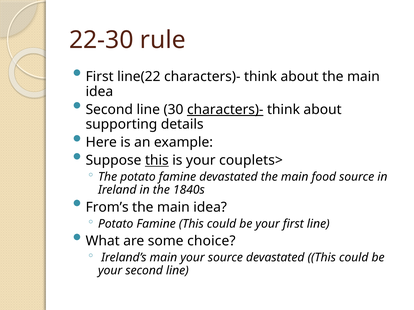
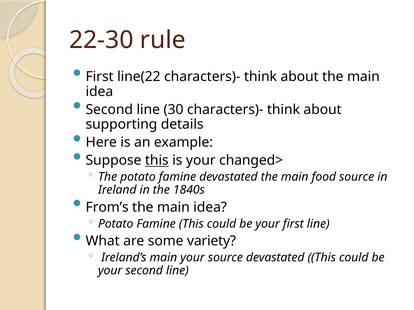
characters)- underline: present -> none (225, 110)
couplets>: couplets> -> changed> (251, 161)
choice: choice -> variety (211, 241)
